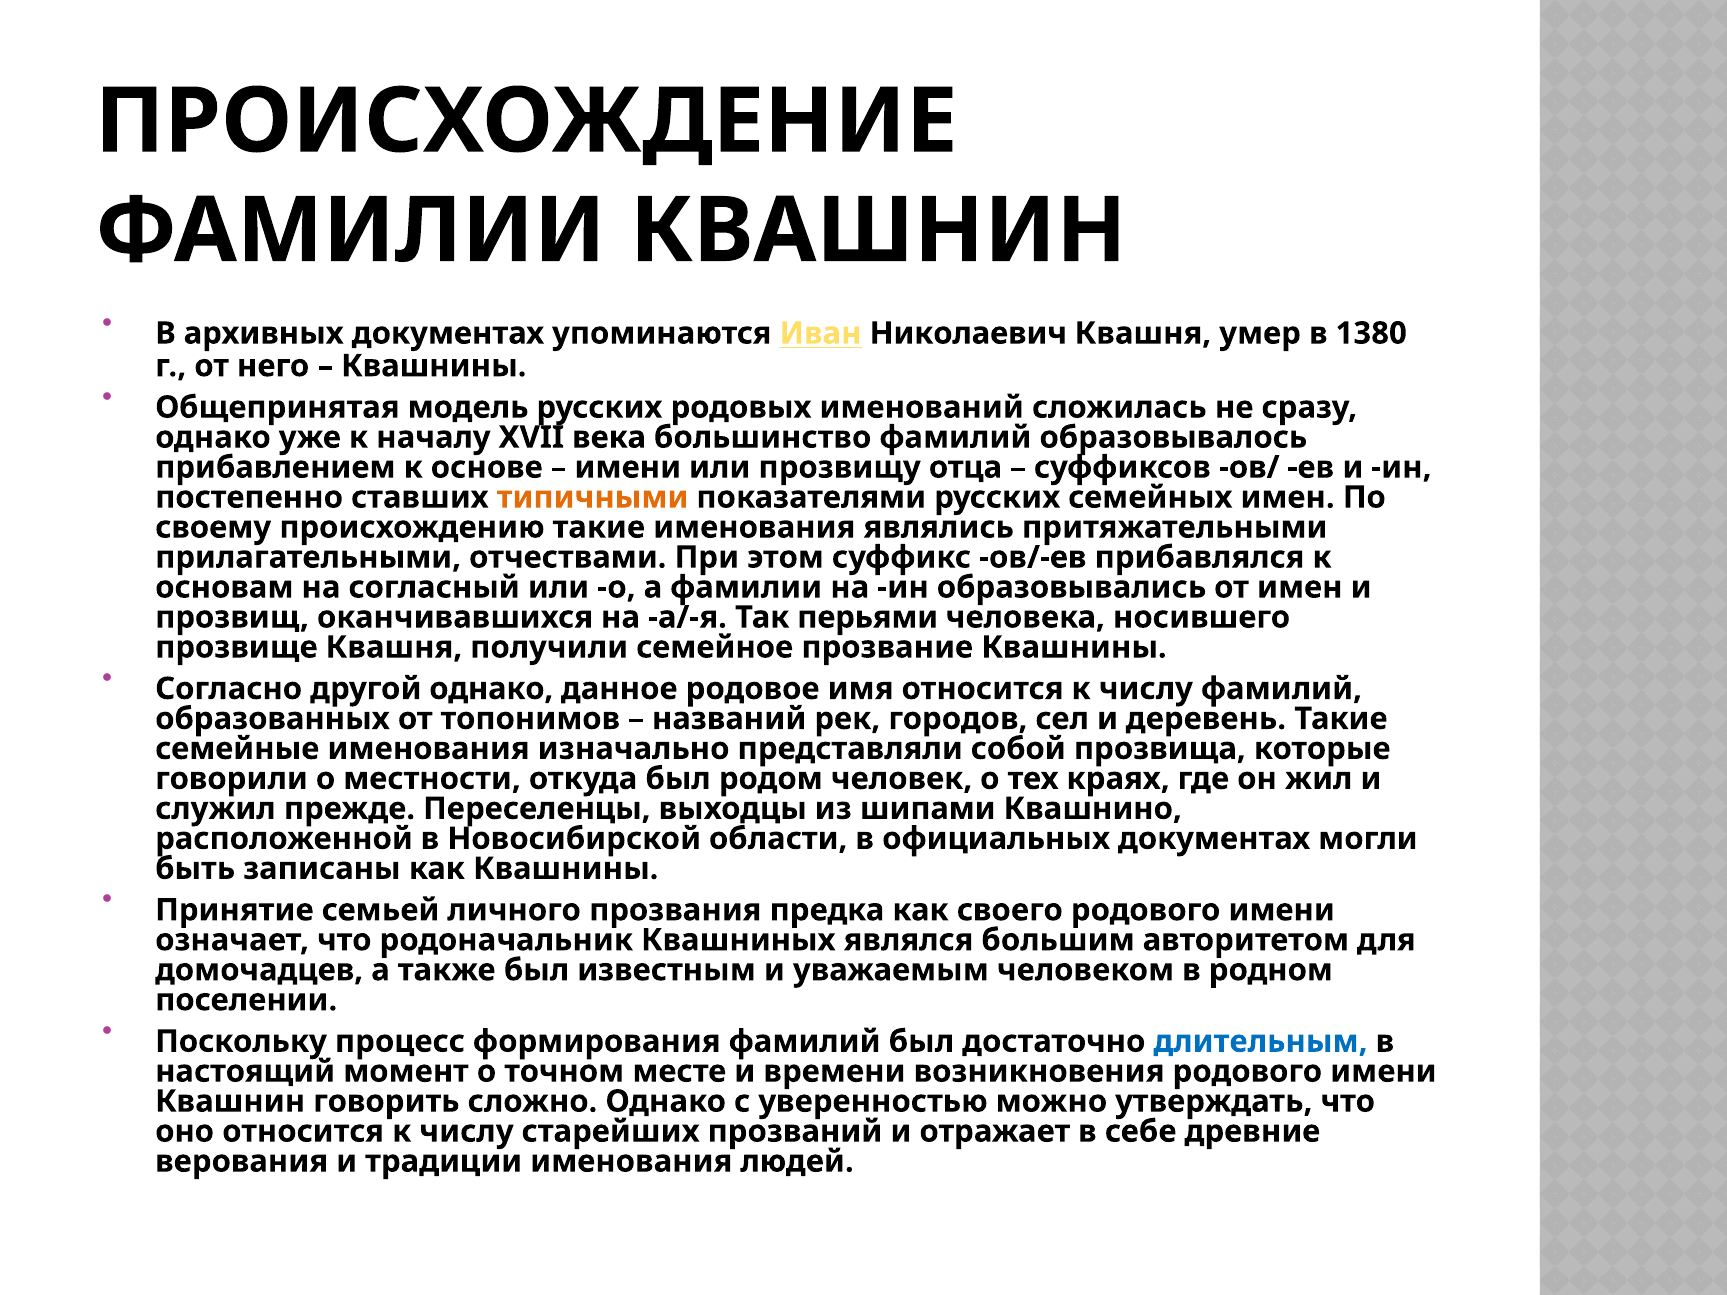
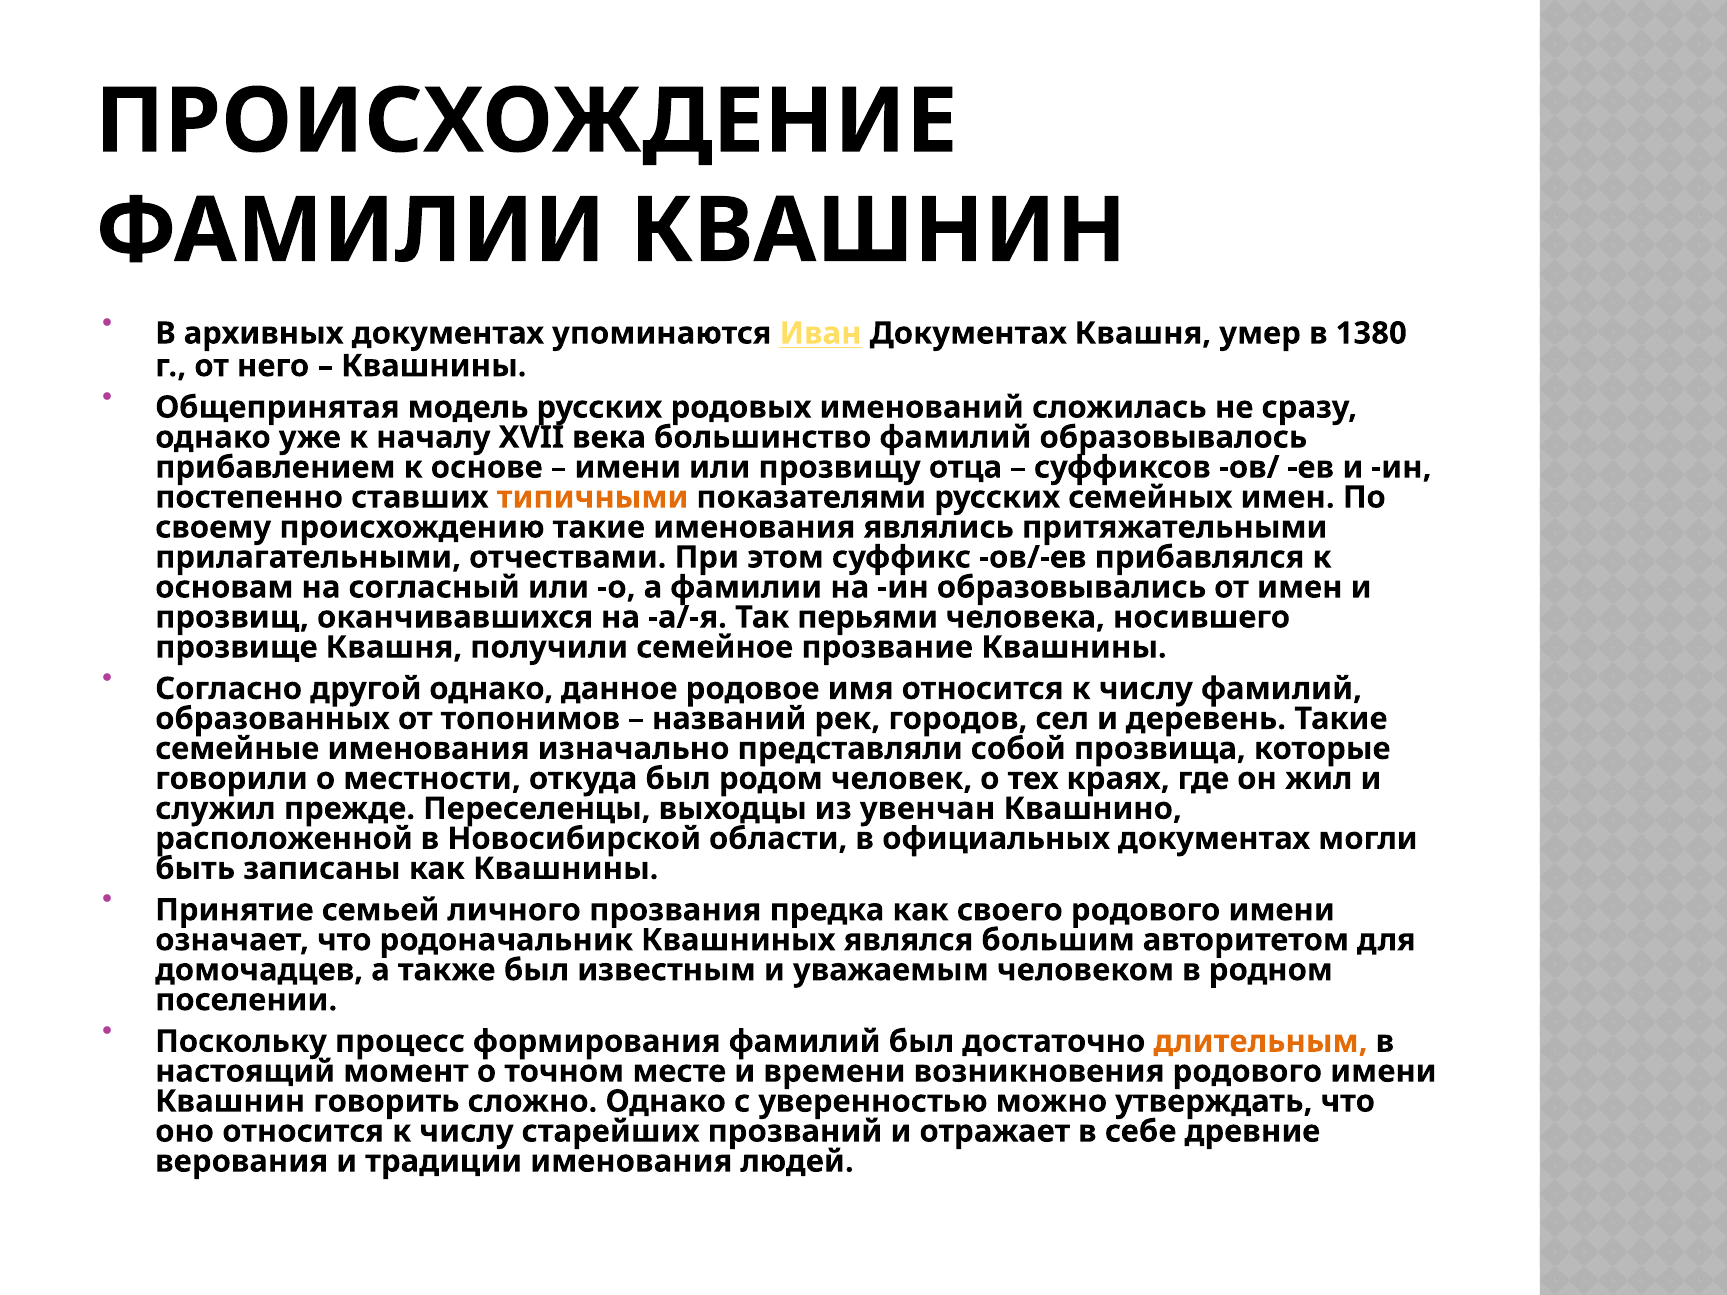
Иван Николаевич: Николаевич -> Документах (968, 333)
шипами: шипами -> увенчан (928, 809)
длительным colour: blue -> orange (1260, 1042)
